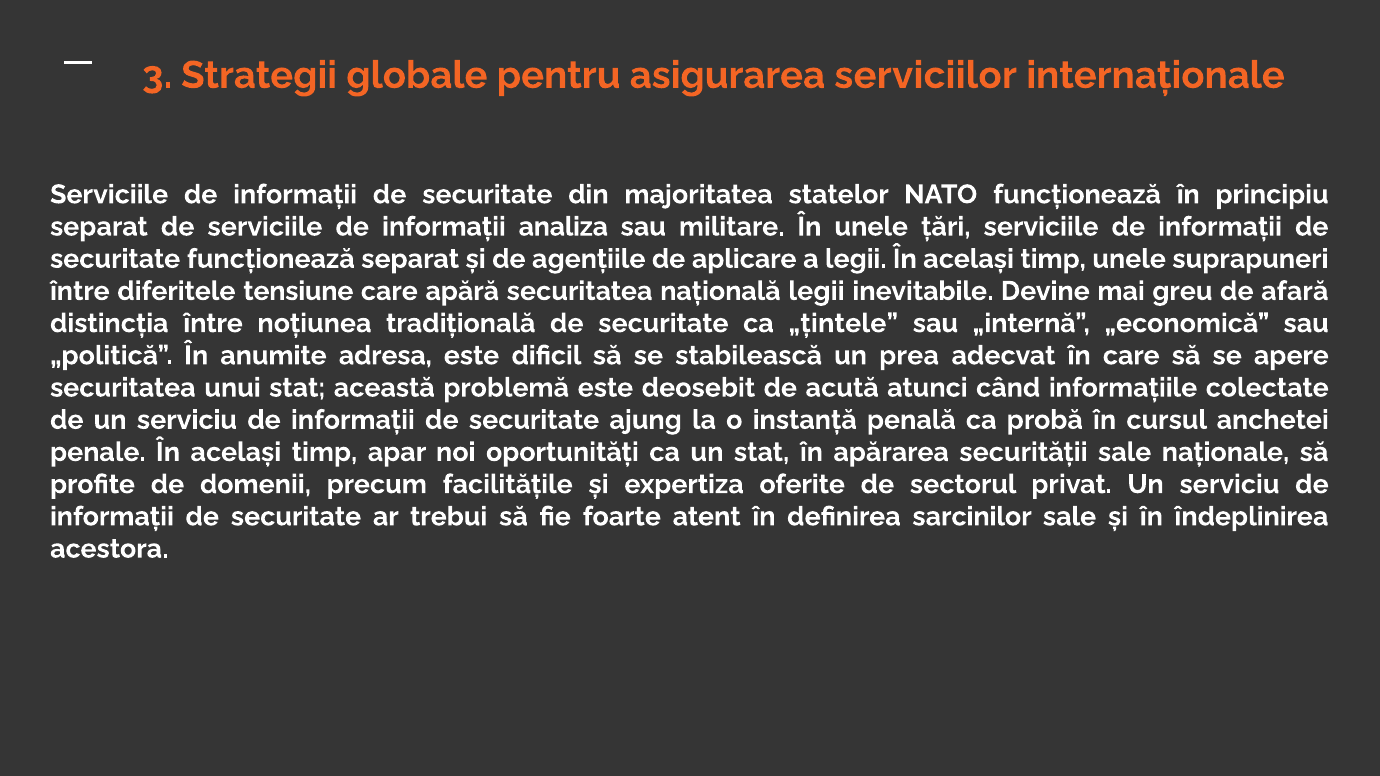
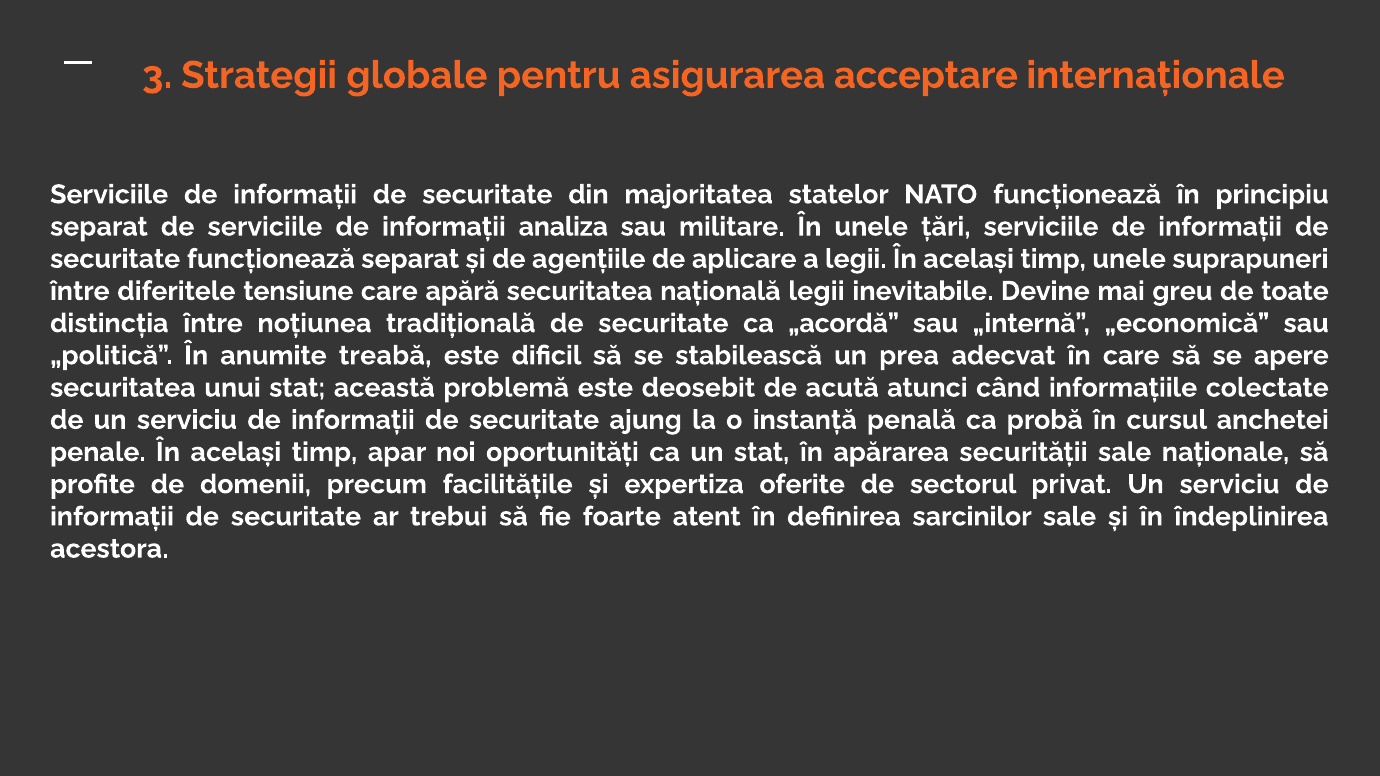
serviciilor: serviciilor -> acceptare (926, 75)
afară: afară -> toate (1295, 291)
„țintele: „țintele -> „acordă (844, 323)
adresa: adresa -> treabă (385, 356)
